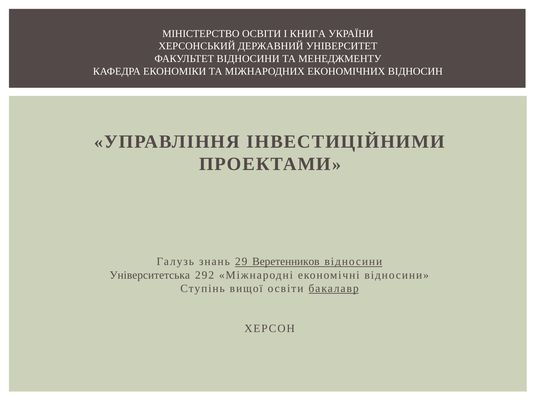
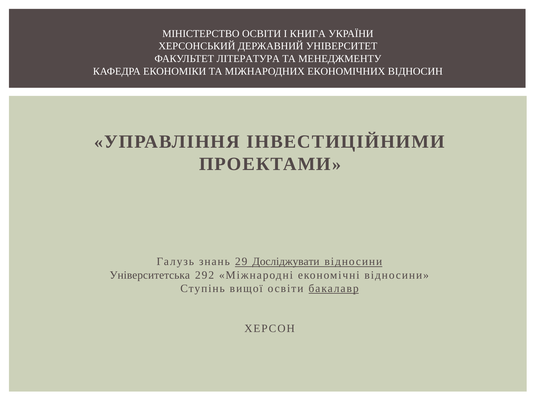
ФАКУЛЬТЕТ ВІДНОСИНИ: ВІДНОСИНИ -> ЛІТЕРАТУРА (248, 59)
Веретенников: Веретенников -> Досліджувати (286, 262)
